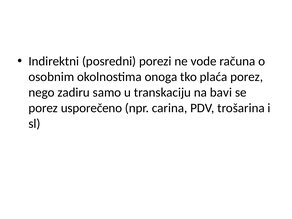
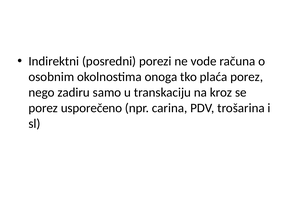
bavi: bavi -> kroz (221, 92)
